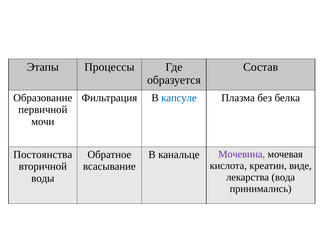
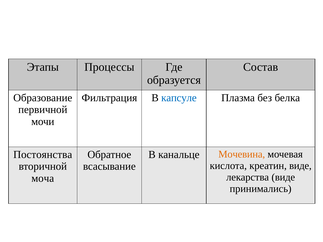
Мочевина colour: purple -> orange (242, 154)
лекарства вода: вода -> виде (283, 177)
воды: воды -> моча (43, 178)
